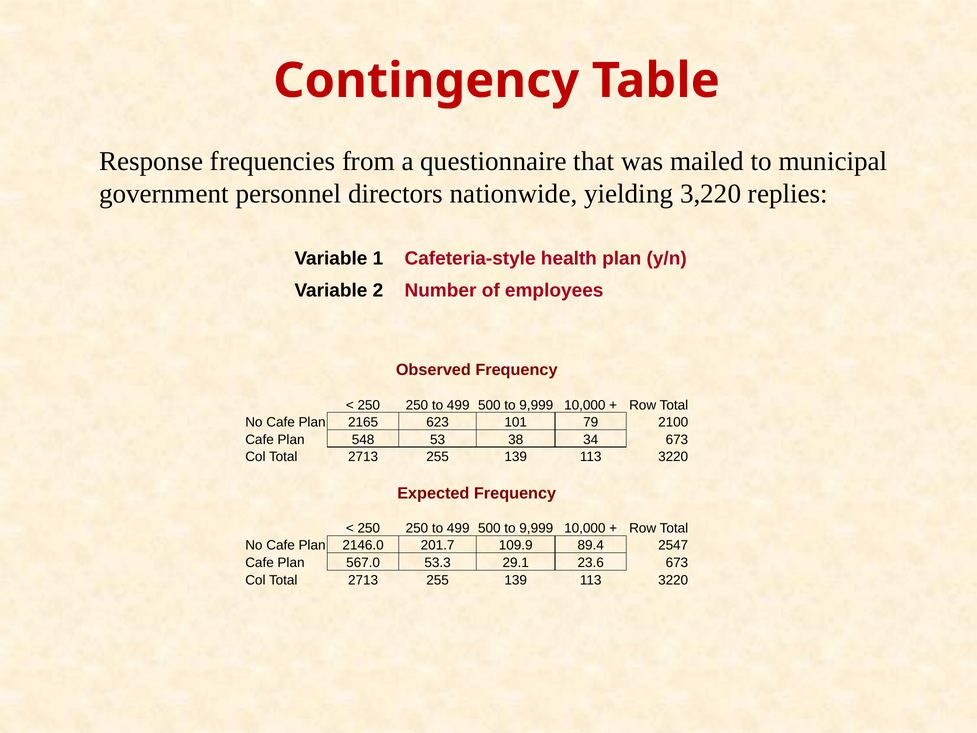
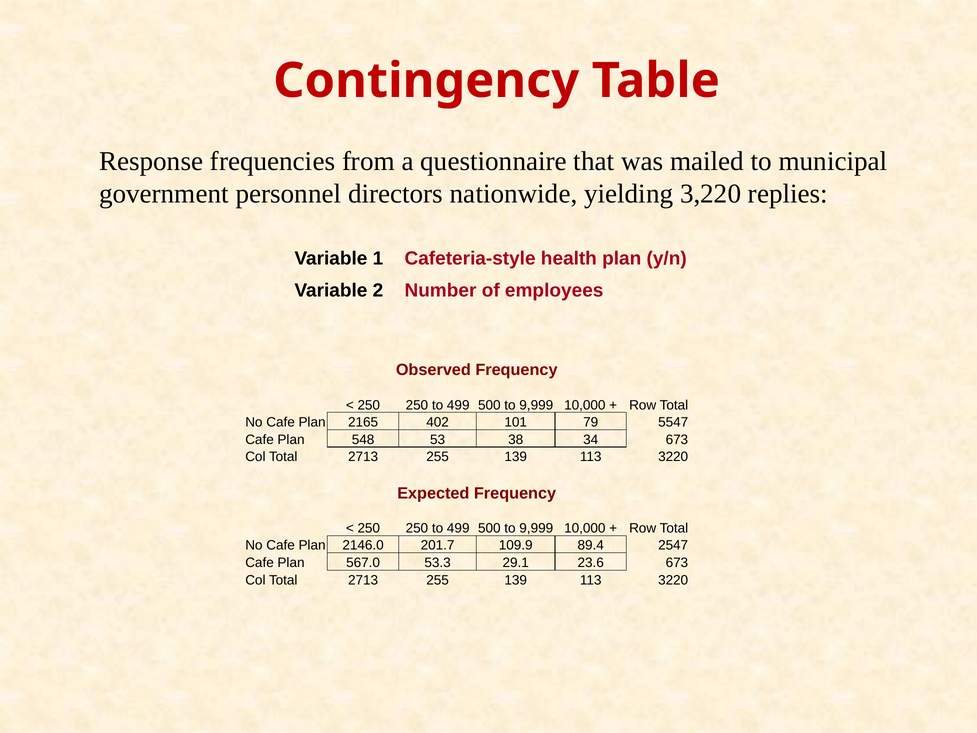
623: 623 -> 402 (438, 422)
2100: 2100 -> 5547 (673, 422)
